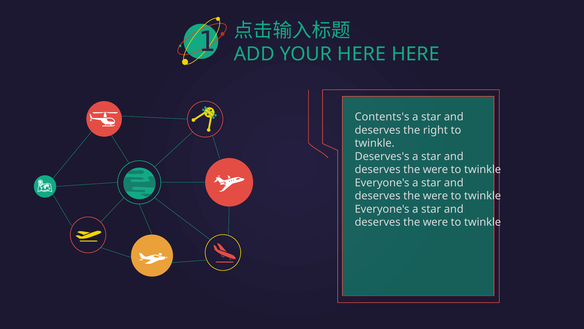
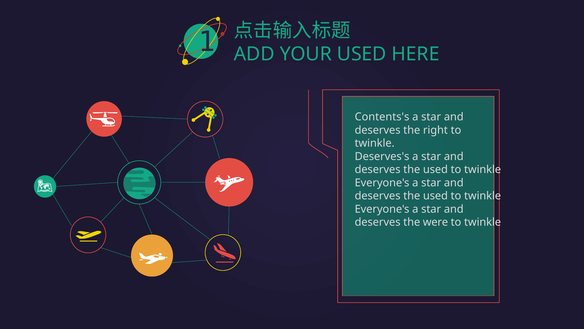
YOUR HERE: HERE -> USED (362, 54)
were: were -> used (435, 169)
were: were -> used (435, 196)
